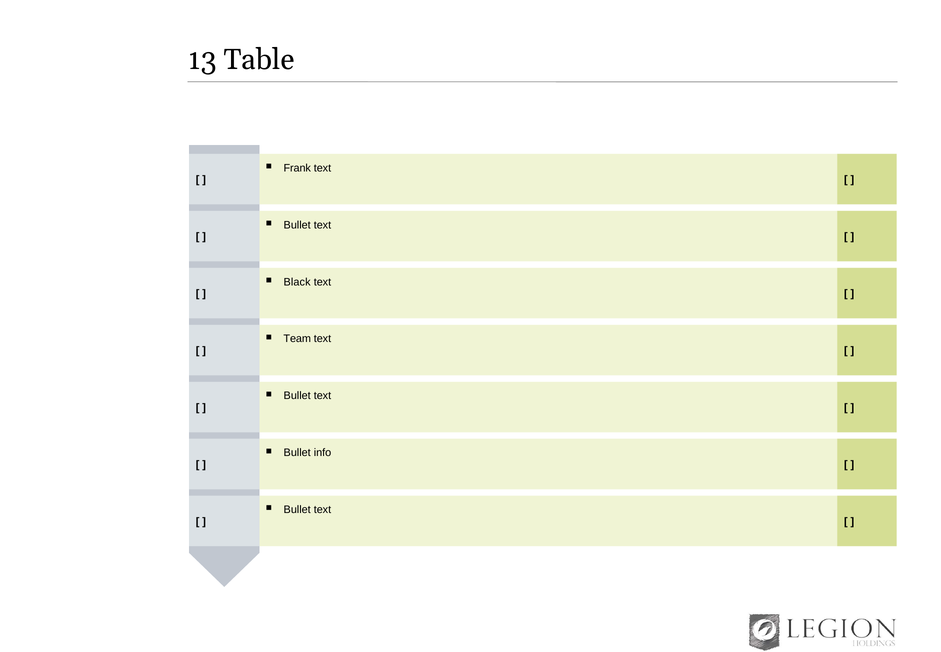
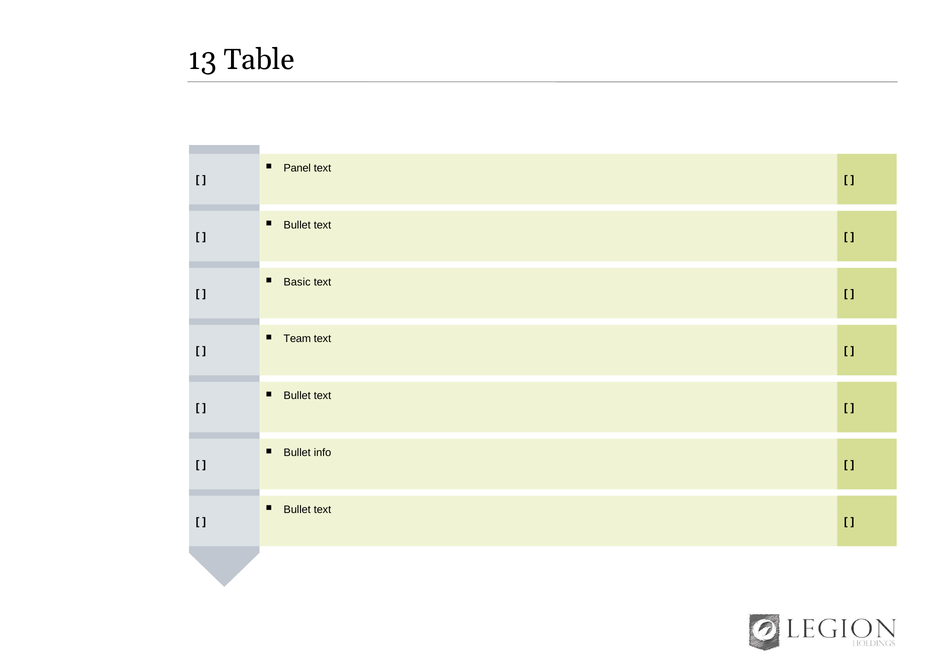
Frank: Frank -> Panel (297, 168)
Black: Black -> Basic (297, 282)
